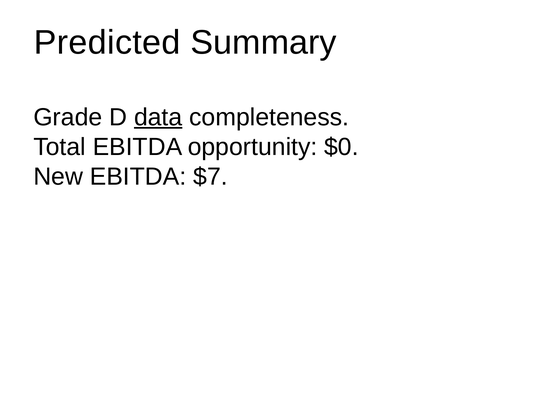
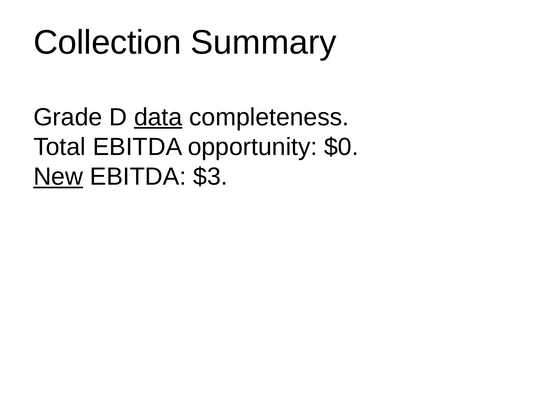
Predicted: Predicted -> Collection (107, 42)
New underline: none -> present (58, 177)
$7: $7 -> $3 (211, 177)
